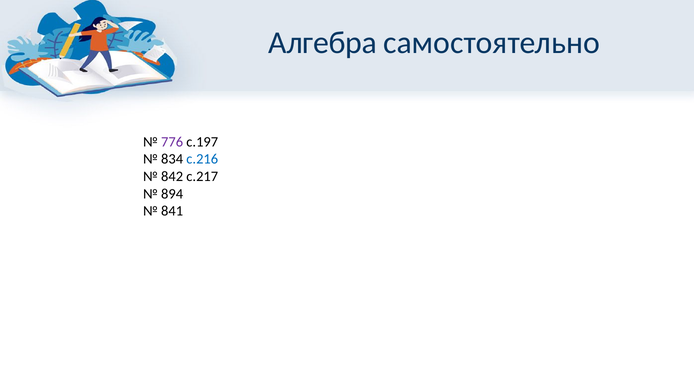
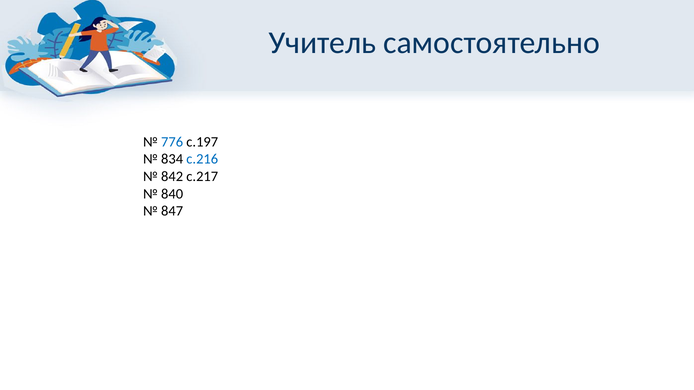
Алгебра: Алгебра -> Учитель (322, 43)
776 colour: purple -> blue (172, 142)
894: 894 -> 840 (172, 194)
841: 841 -> 847 (172, 211)
